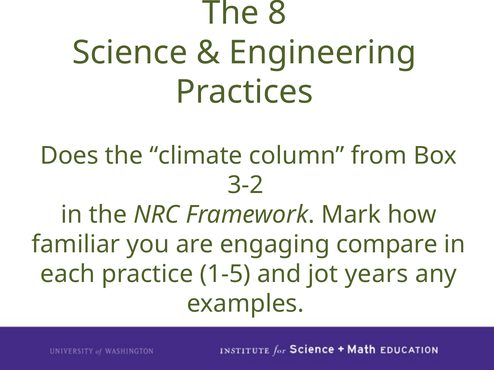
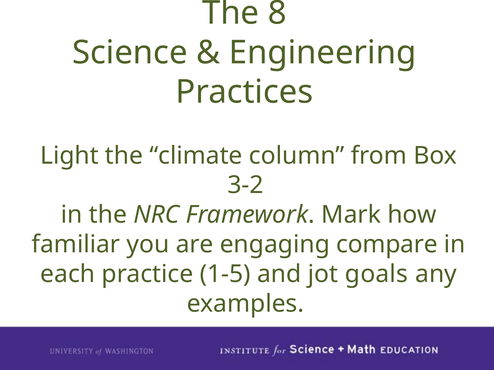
Does: Does -> Light (69, 156)
years: years -> goals (376, 274)
